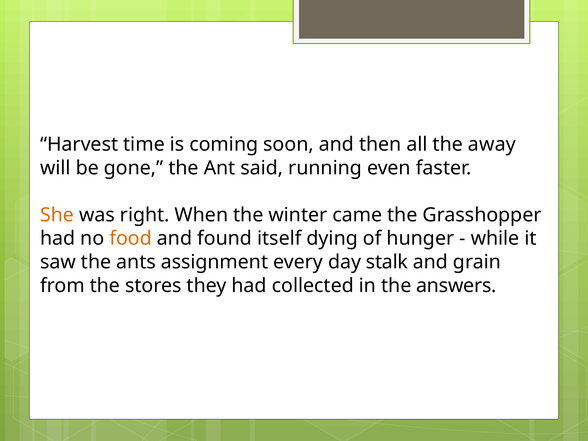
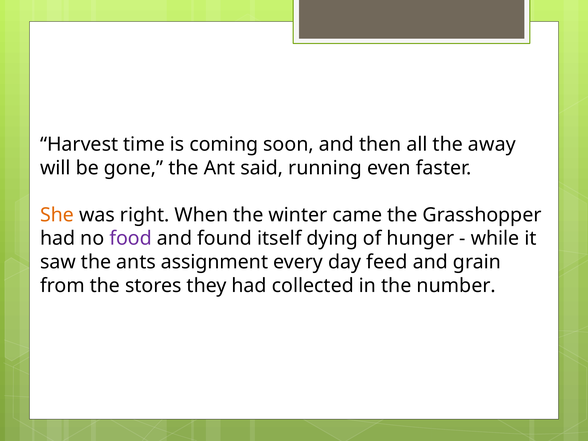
food colour: orange -> purple (131, 238)
stalk: stalk -> feed (387, 262)
answers: answers -> number (456, 286)
